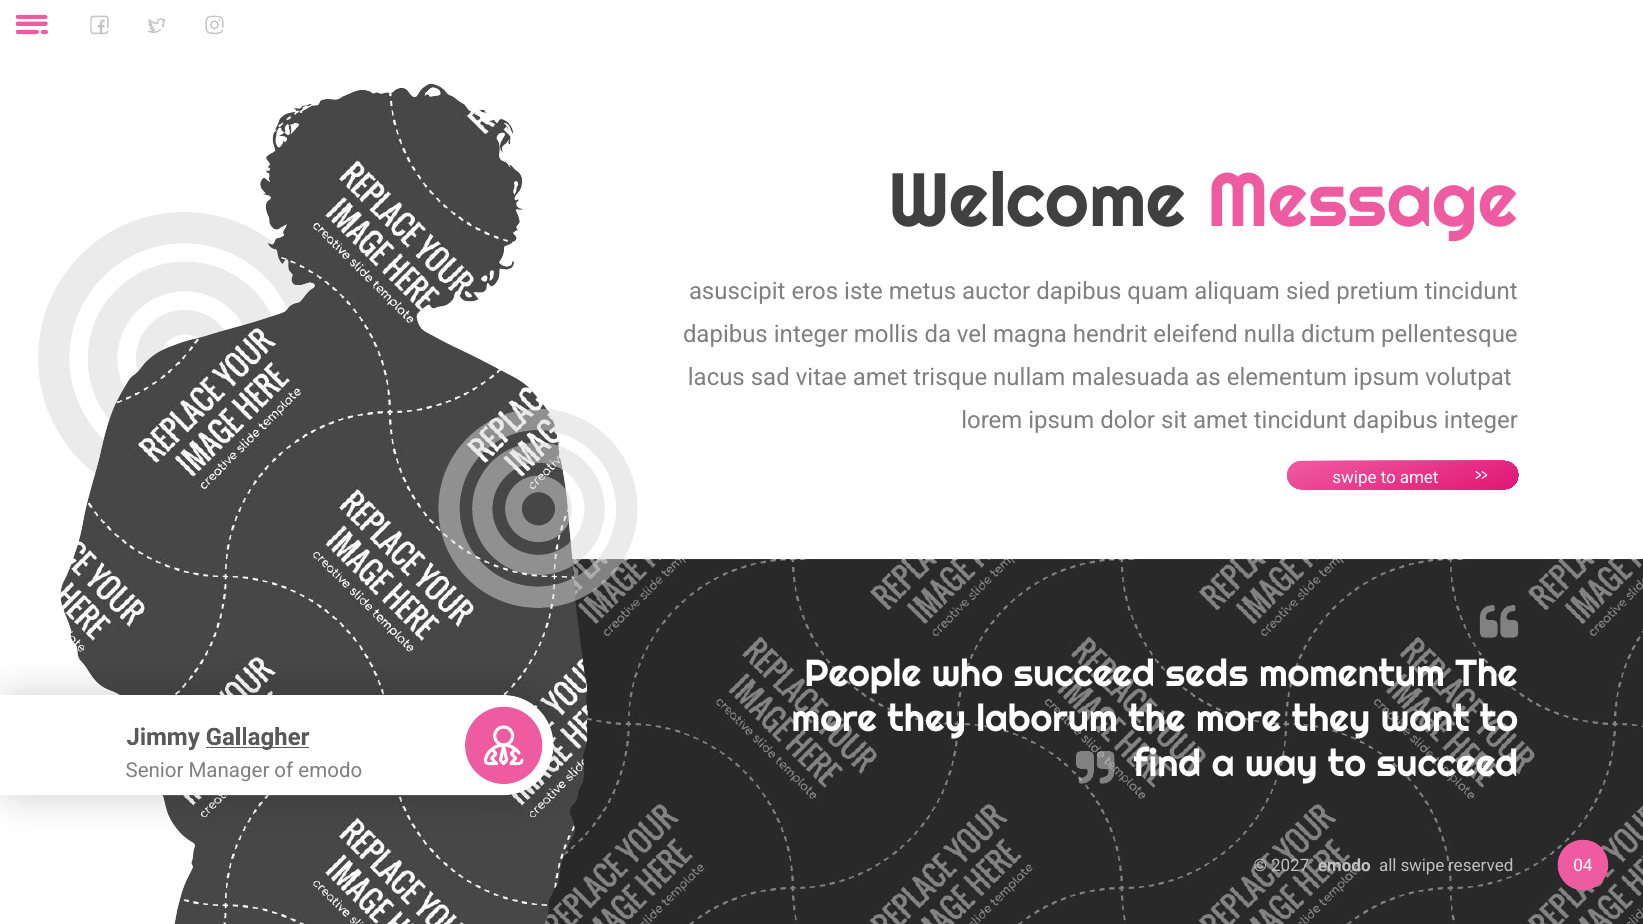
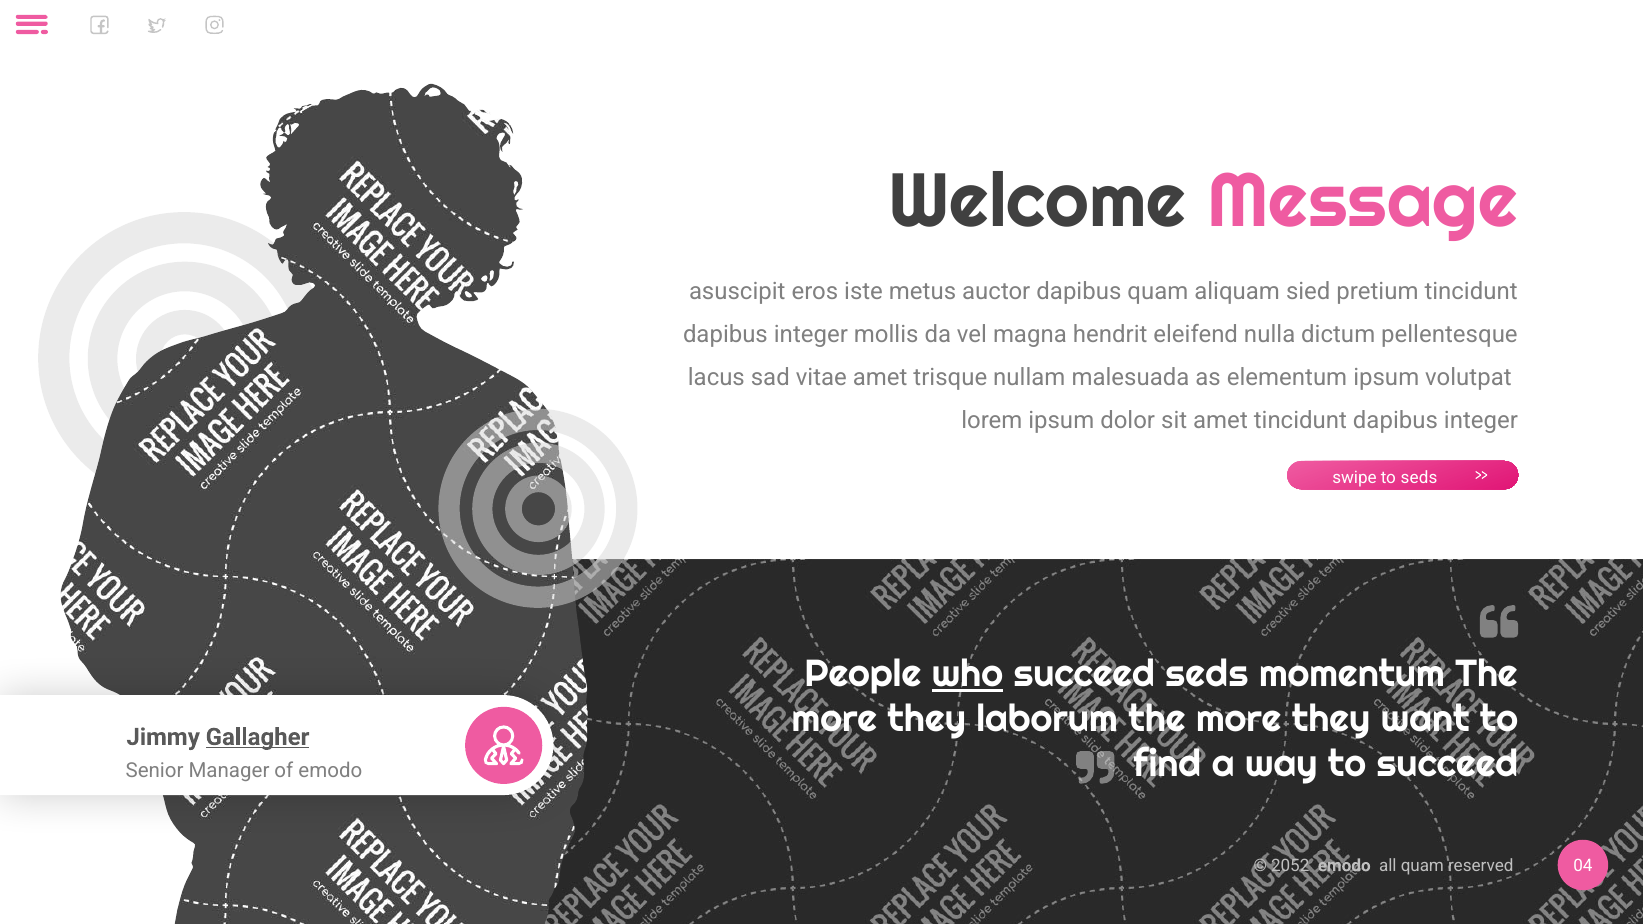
to amet: amet -> seds (1419, 478)
who underline: none -> present (967, 674)
2027: 2027 -> 2052 (1290, 866)
all swipe: swipe -> quam (1422, 866)
